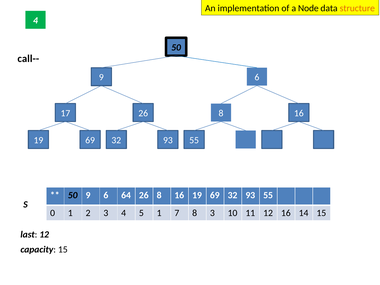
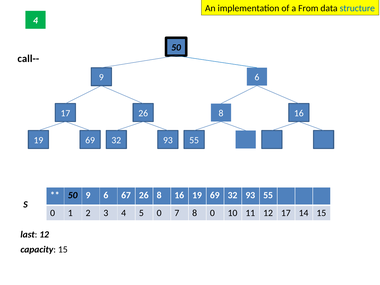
Node: Node -> From (308, 8)
structure colour: orange -> blue (357, 8)
64: 64 -> 67 (126, 195)
5 1: 1 -> 0 (159, 213)
8 3: 3 -> 0 (212, 213)
12 16: 16 -> 17 (286, 213)
